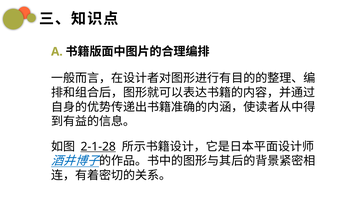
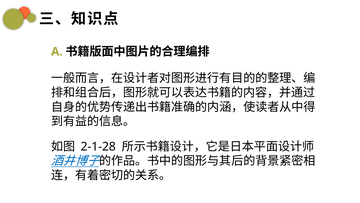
2-1-28 underline: present -> none (98, 146)
